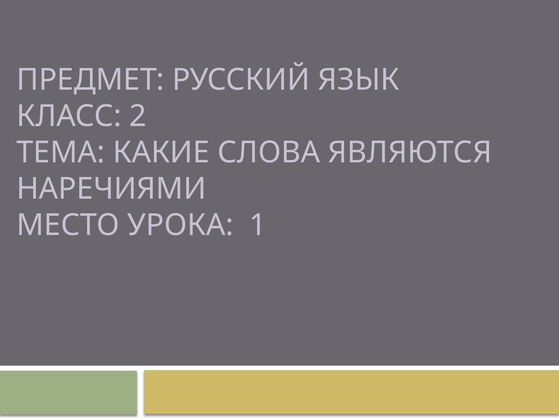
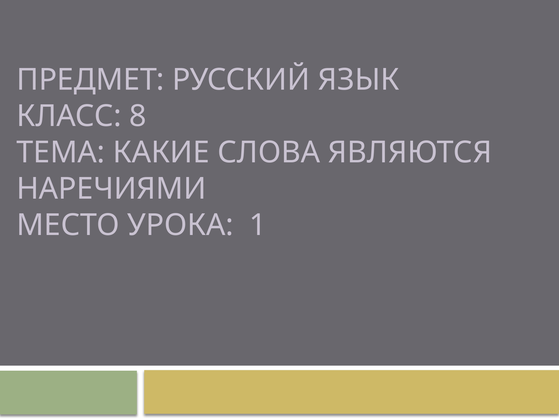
2: 2 -> 8 (138, 116)
